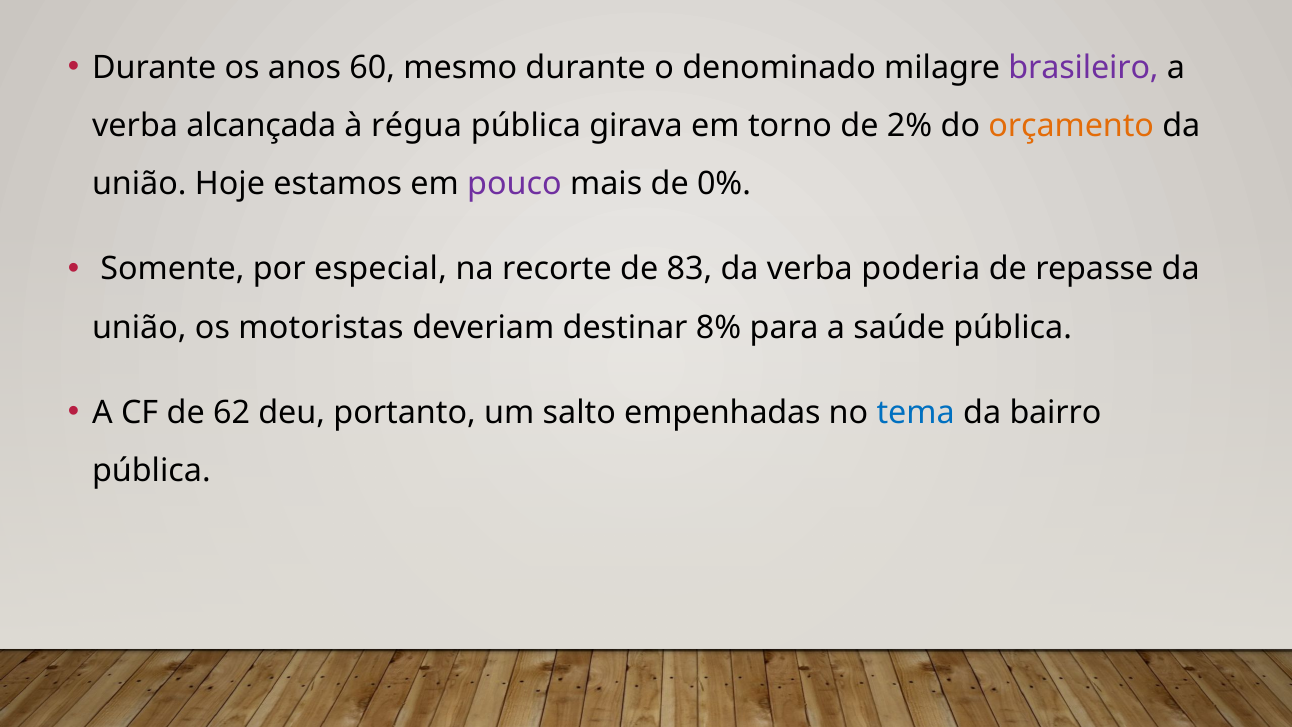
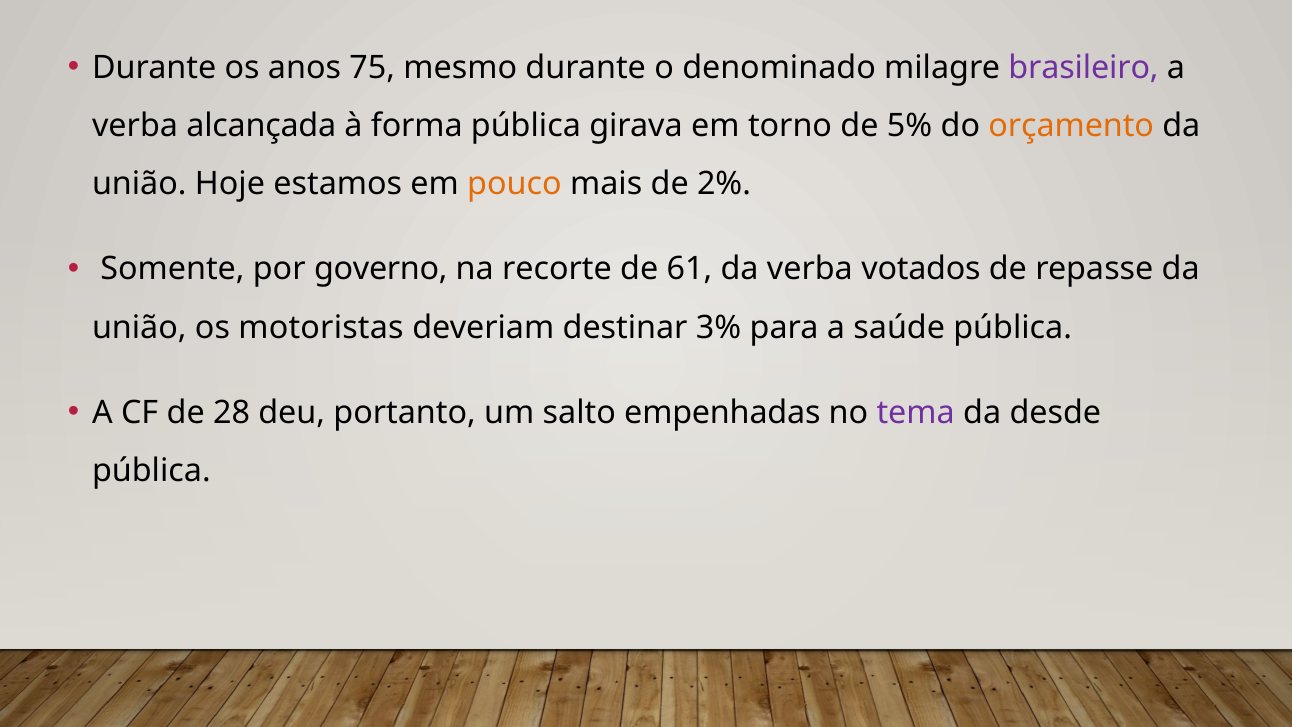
60: 60 -> 75 (372, 68)
régua: régua -> forma (417, 126)
2%: 2% -> 5% (910, 126)
pouco colour: purple -> orange (514, 184)
0%: 0% -> 2% (724, 184)
especial: especial -> governo (381, 269)
83: 83 -> 61 (689, 269)
poderia: poderia -> votados (921, 269)
8%: 8% -> 3% (719, 327)
62: 62 -> 28 (232, 412)
tema colour: blue -> purple (916, 412)
bairro: bairro -> desde (1055, 412)
